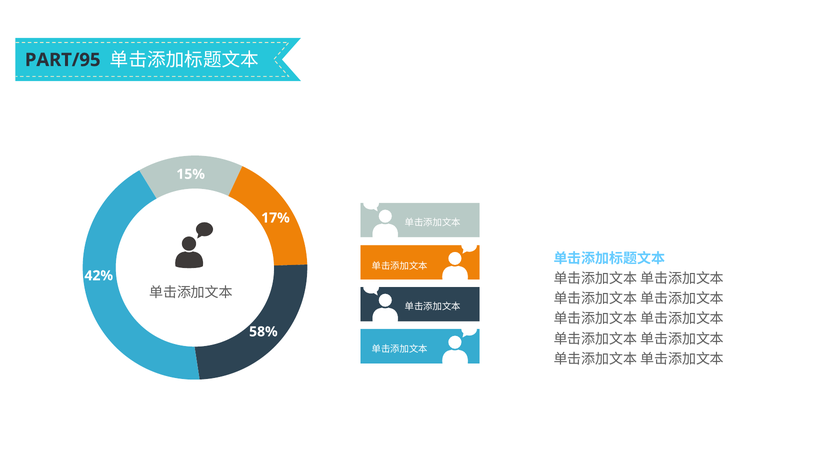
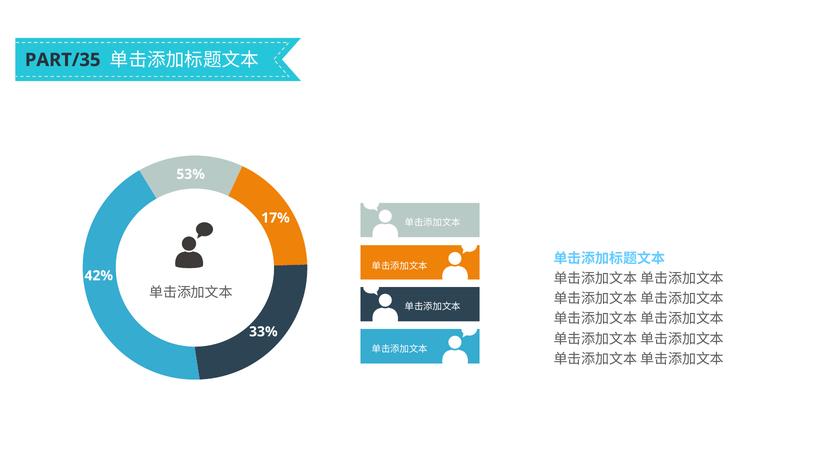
PART/95: PART/95 -> PART/35 (63, 60)
15%: 15% -> 53% (191, 174)
58%: 58% -> 33% (263, 332)
